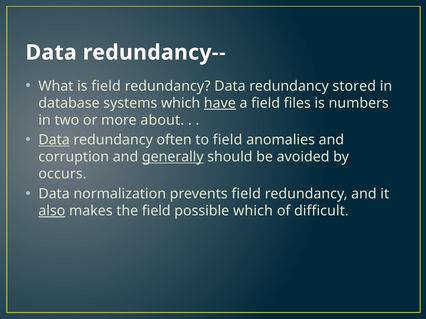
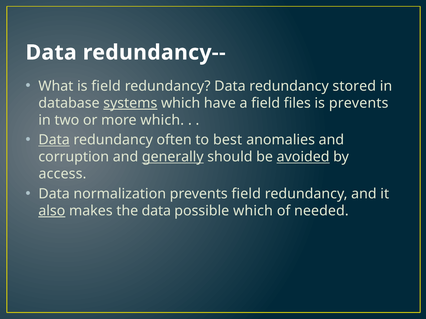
systems underline: none -> present (130, 103)
have underline: present -> none (220, 103)
is numbers: numbers -> prevents (359, 103)
more about: about -> which (162, 120)
to field: field -> best (228, 140)
avoided underline: none -> present (303, 157)
occurs: occurs -> access (62, 174)
the field: field -> data (156, 211)
difficult: difficult -> needed (321, 211)
